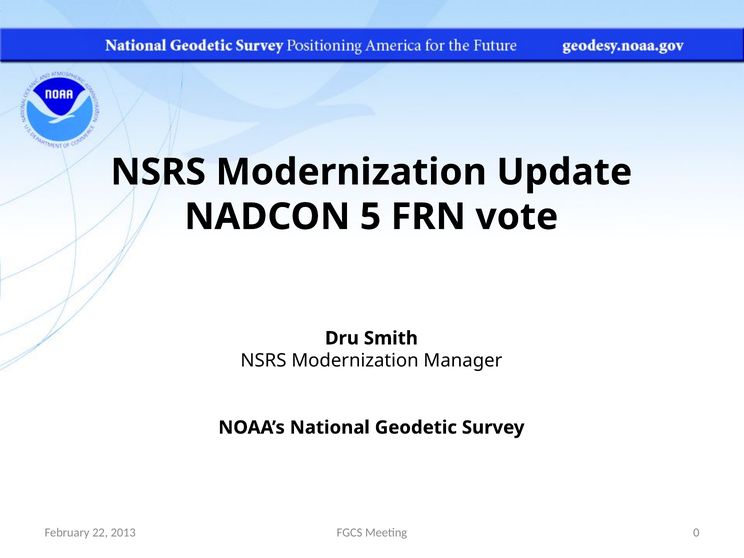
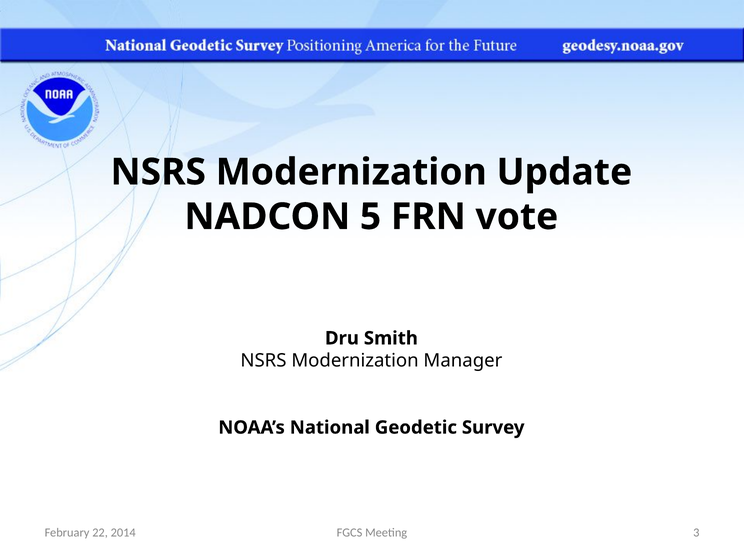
2013: 2013 -> 2014 (123, 533)
0: 0 -> 3 (696, 533)
